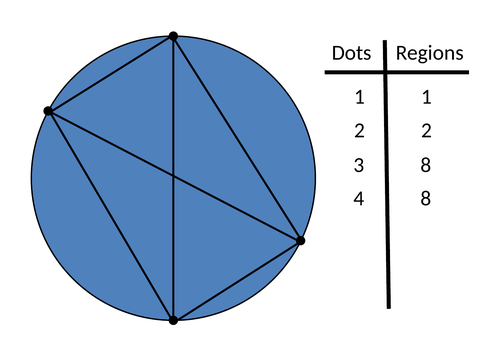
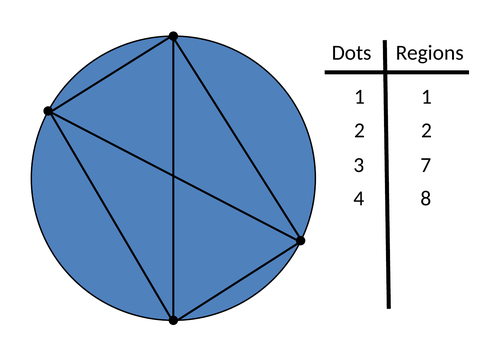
3 8: 8 -> 7 (426, 165)
